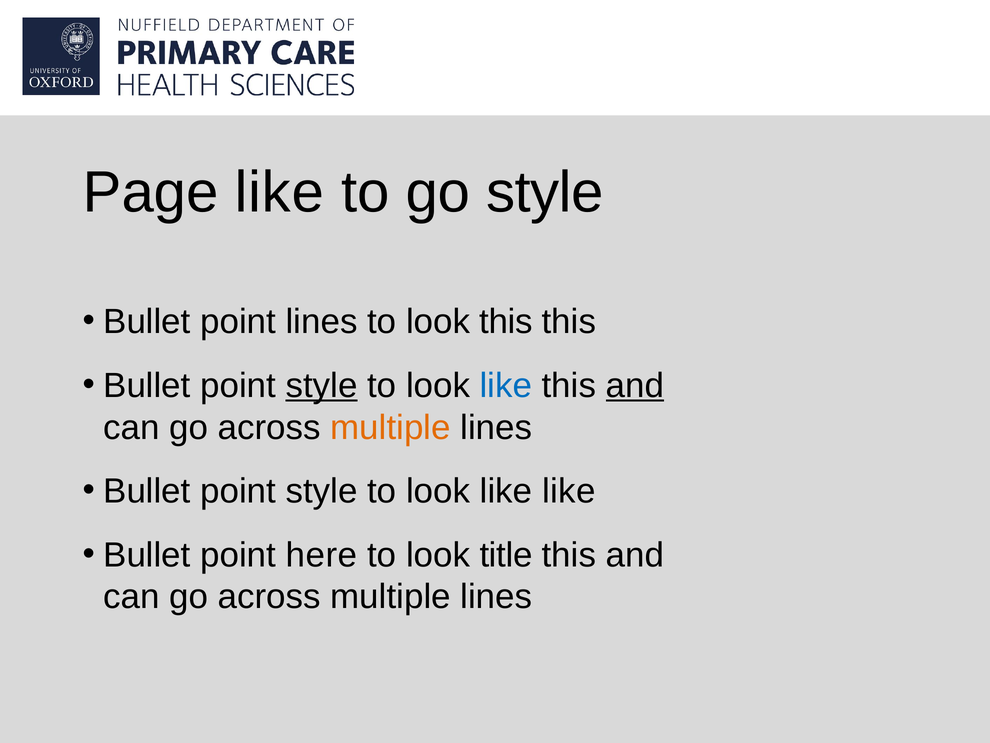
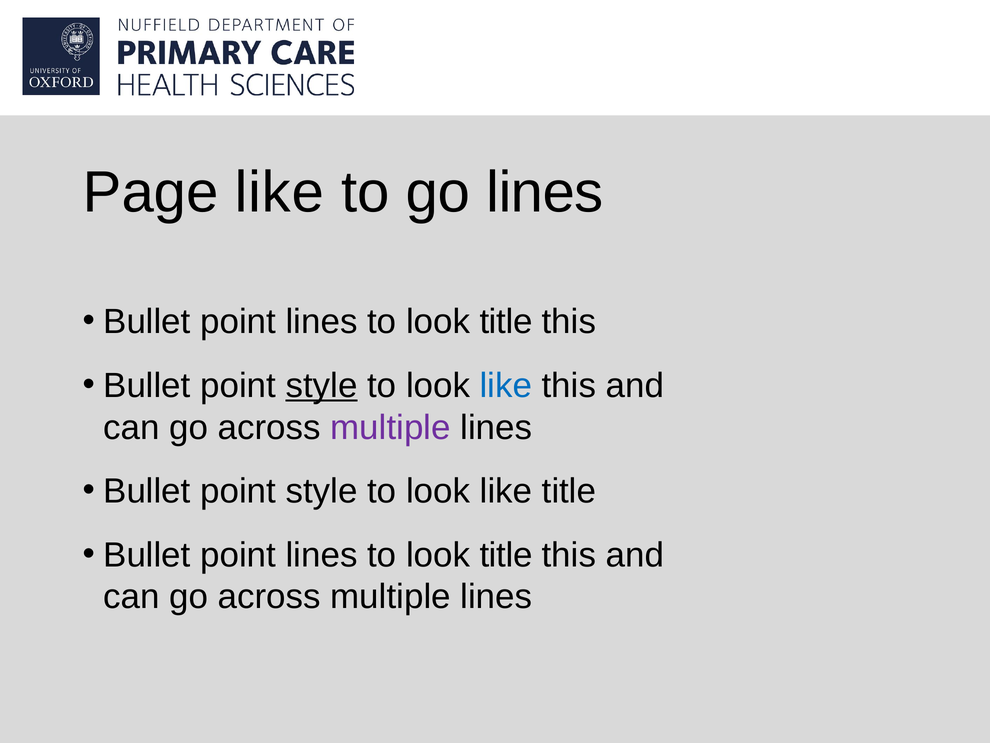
go style: style -> lines (545, 192)
this: this -> title (506, 322)
and underline: present -> none (635, 386)
multiple colour: orange -> purple (390, 427)
like like: like -> title (569, 491)
here: here -> lines (322, 555)
